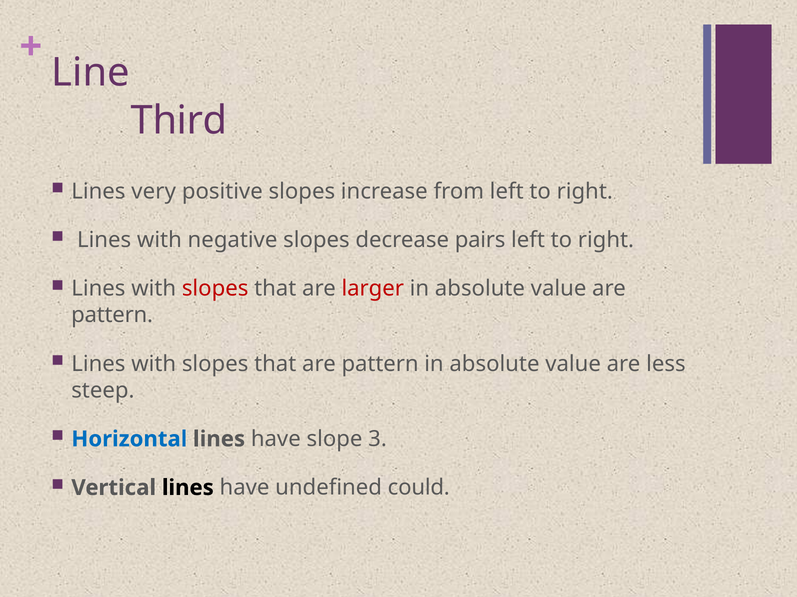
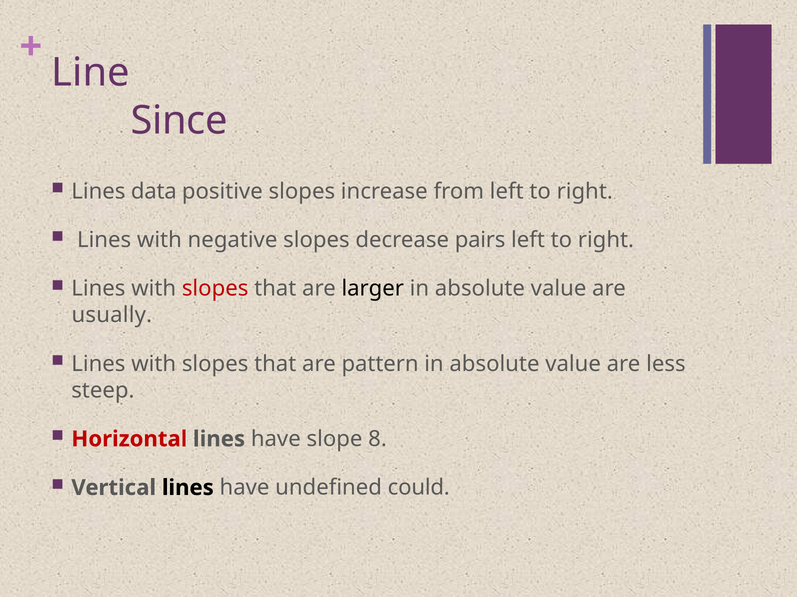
Third: Third -> Since (179, 121)
very: very -> data (154, 191)
larger colour: red -> black (373, 289)
pattern: pattern -> usually (112, 316)
Horizontal colour: blue -> red (129, 440)
3: 3 -> 8 (378, 440)
